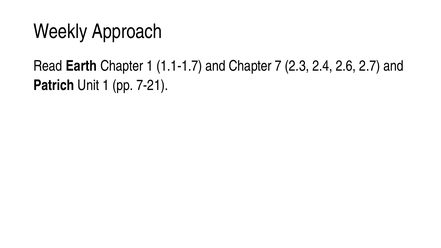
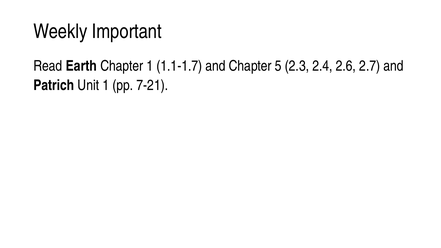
Approach: Approach -> Important (127, 31)
7: 7 -> 5 (278, 66)
